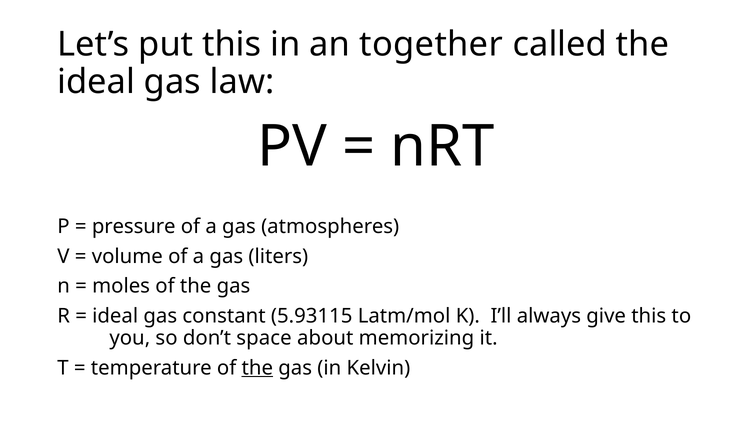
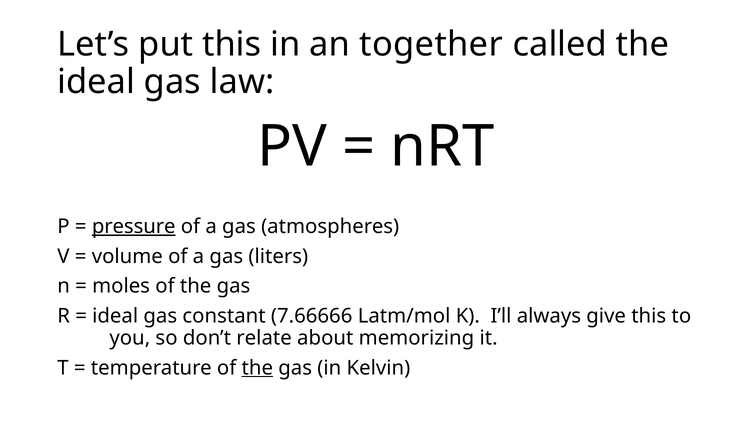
pressure underline: none -> present (134, 227)
5.93115: 5.93115 -> 7.66666 (312, 316)
space: space -> relate (264, 338)
